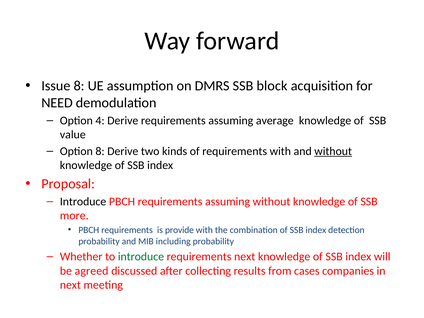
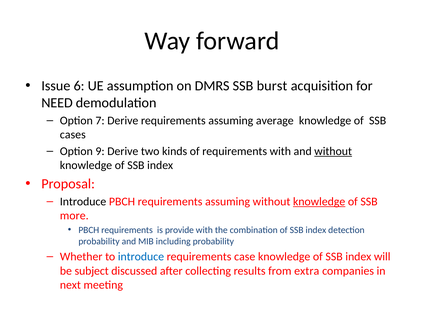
Issue 8: 8 -> 6 (79, 86)
block: block -> burst (272, 86)
4: 4 -> 7 (100, 120)
value: value -> cases (73, 135)
Option 8: 8 -> 9 (100, 151)
knowledge underline: none -> present (319, 202)
introduce colour: green -> blue (141, 257)
requirements next: next -> case (245, 257)
agreed: agreed -> subject (92, 271)
cases: cases -> extra (307, 271)
